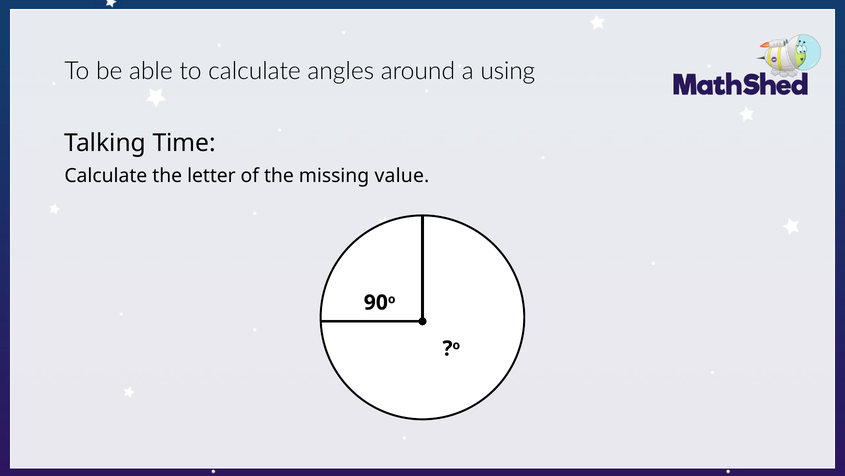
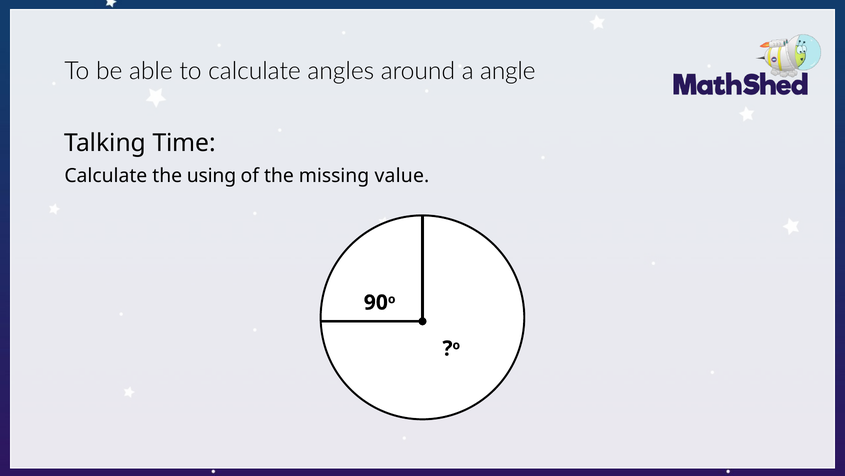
using: using -> angle (508, 71)
letter: letter -> using (212, 175)
